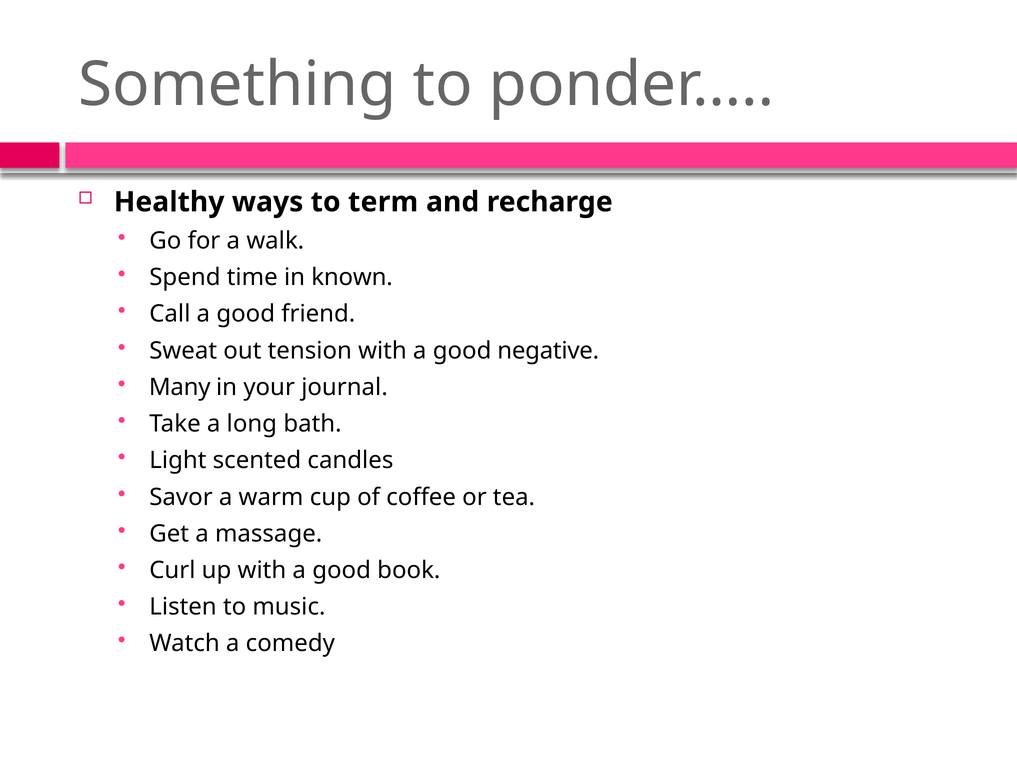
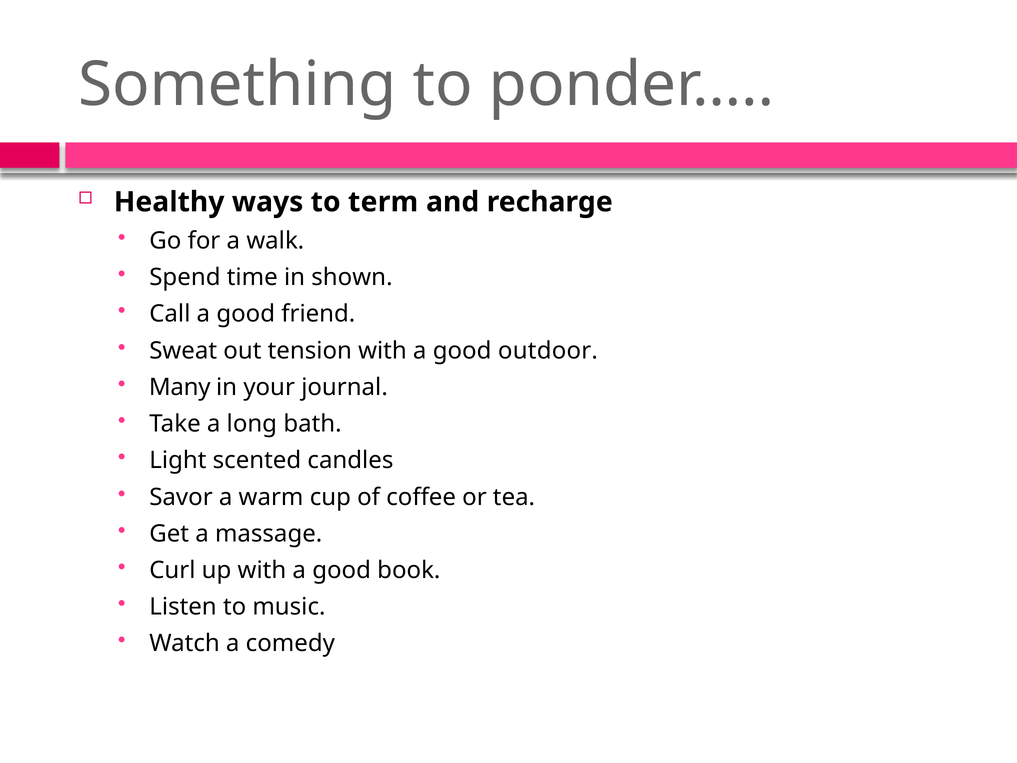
known: known -> shown (352, 277)
negative: negative -> outdoor (548, 351)
